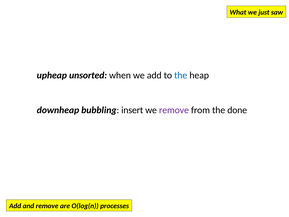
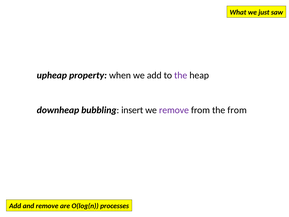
unsorted: unsorted -> property (88, 75)
the colour: blue -> purple (181, 75)
the done: done -> from (237, 110)
